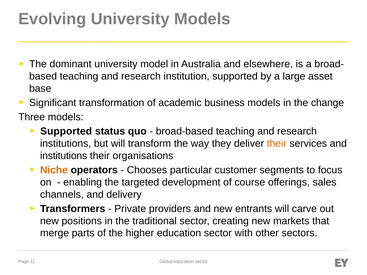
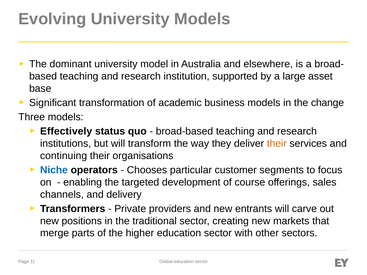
Supported: Supported -> Effectively (66, 131)
institutions: institutions -> continuing (64, 156)
Niche colour: orange -> blue (54, 170)
